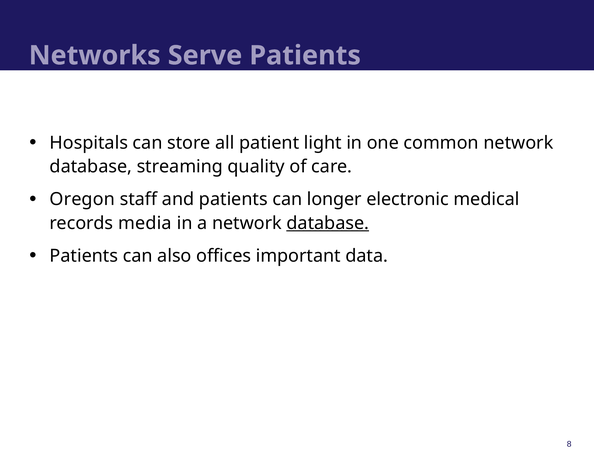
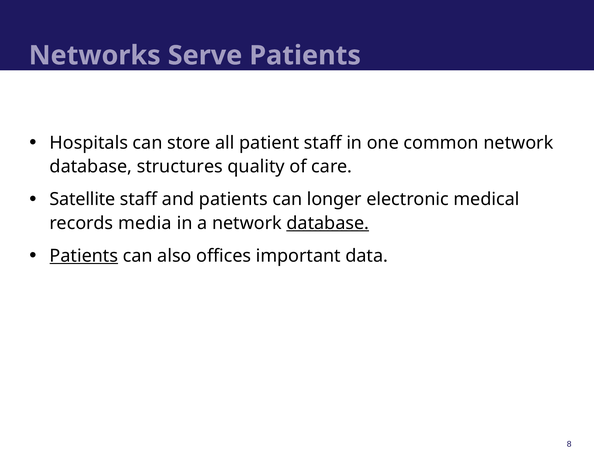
patient light: light -> staff (323, 143)
streaming: streaming -> structures (180, 167)
Oregon: Oregon -> Satellite (82, 199)
Patients underline: none -> present (84, 256)
